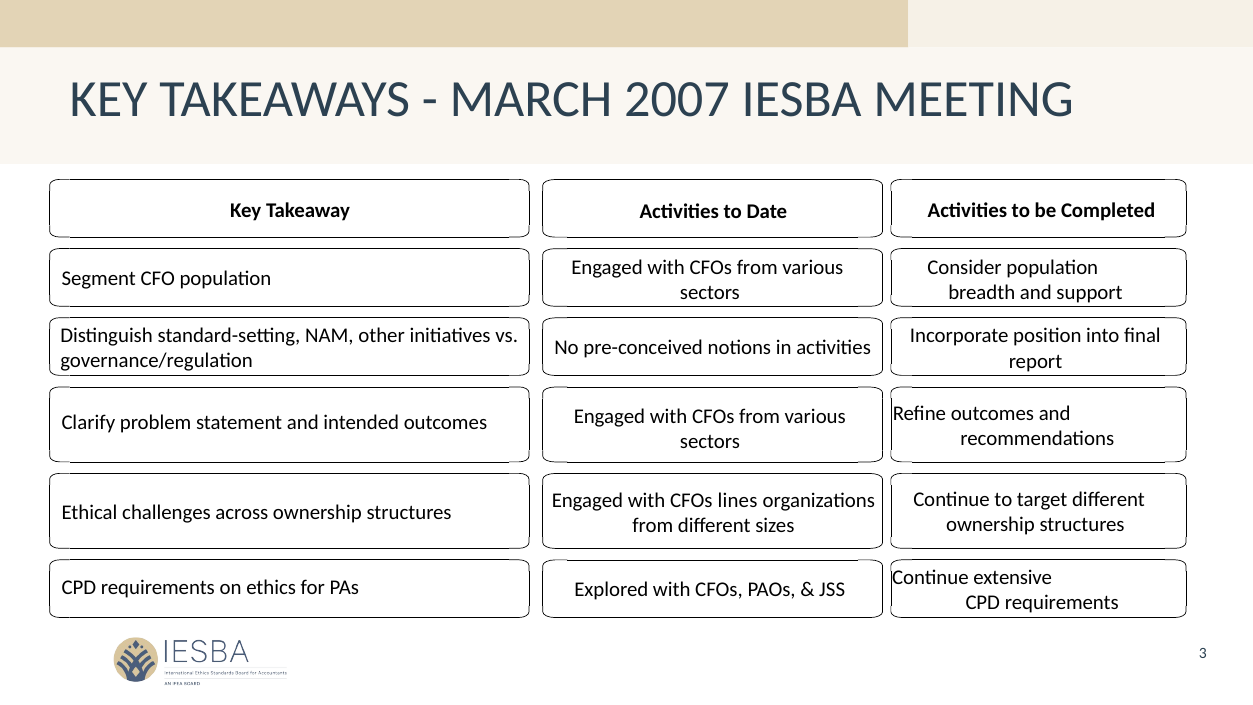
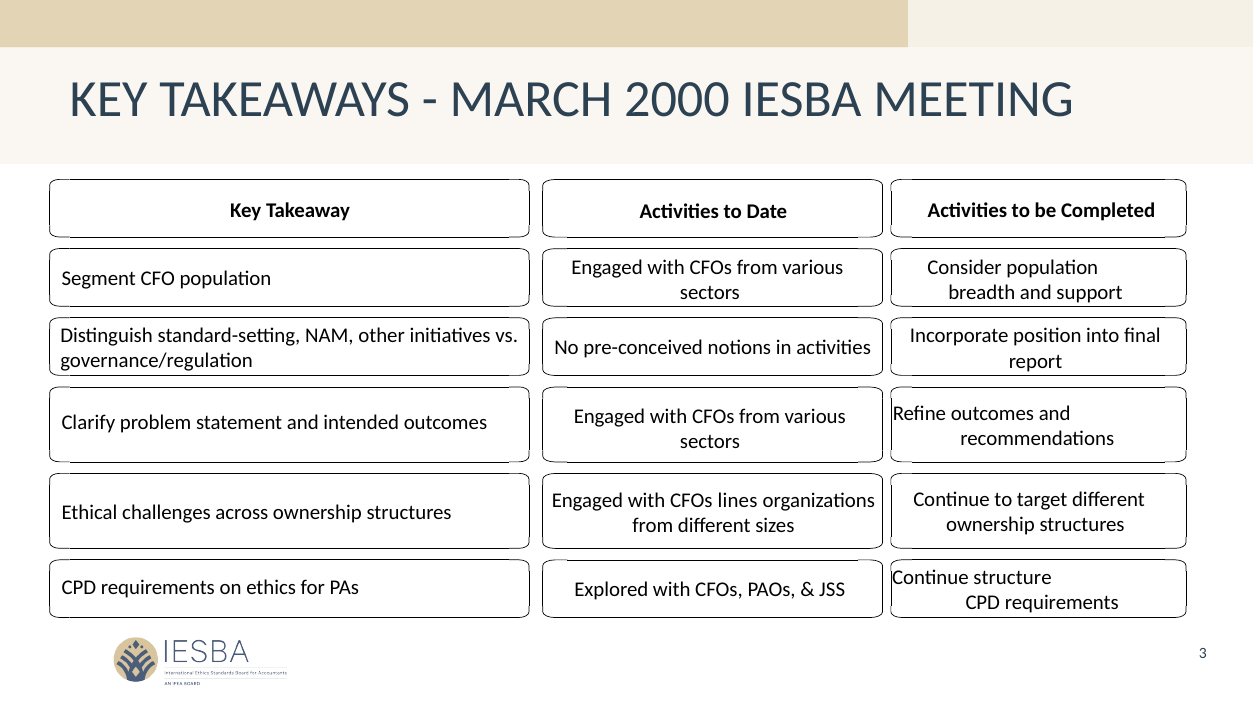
2007: 2007 -> 2000 (677, 100)
extensive: extensive -> structure (1012, 577)
